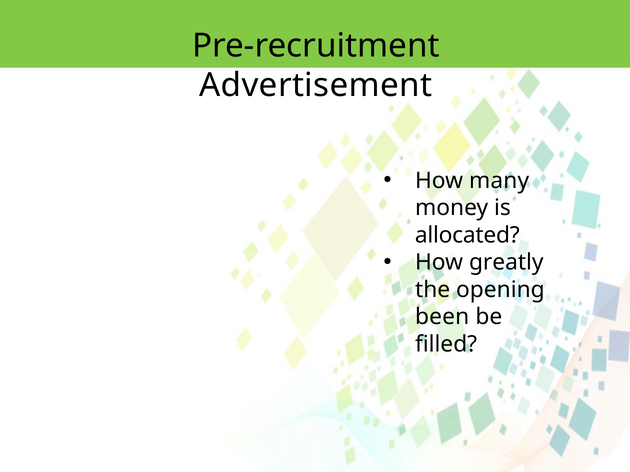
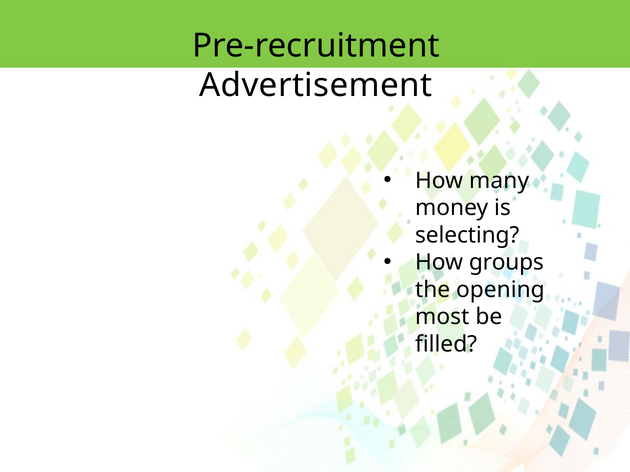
allocated: allocated -> selecting (467, 235)
greatly: greatly -> groups (506, 263)
been: been -> most (442, 317)
